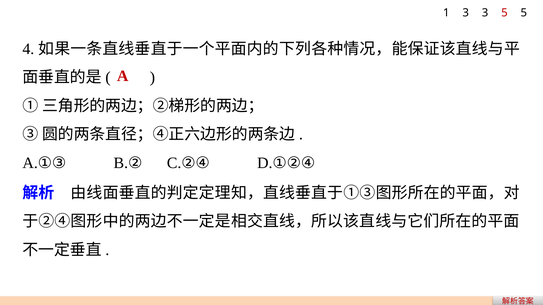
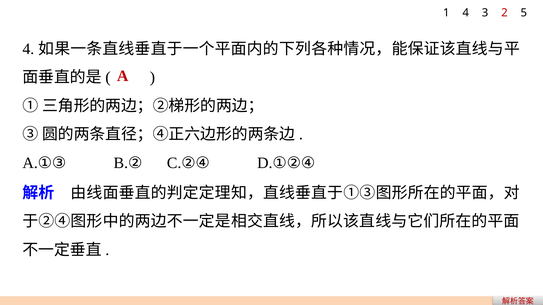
1 3: 3 -> 4 (466, 13)
3 5: 5 -> 2 (504, 13)
